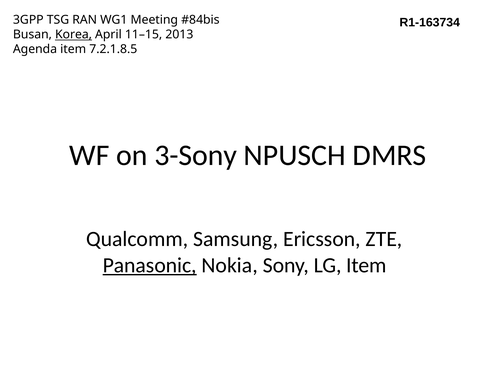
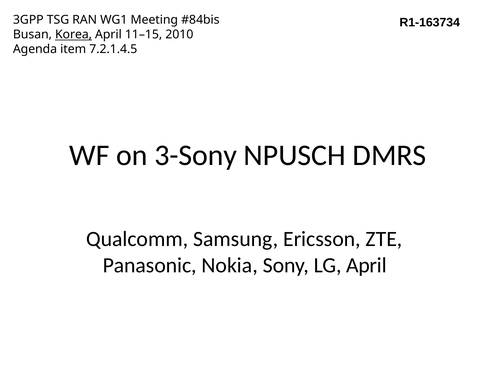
2013: 2013 -> 2010 (179, 35)
7.2.1.8.5: 7.2.1.8.5 -> 7.2.1.4.5 (113, 49)
Panasonic underline: present -> none (150, 265)
LG Item: Item -> April (366, 265)
